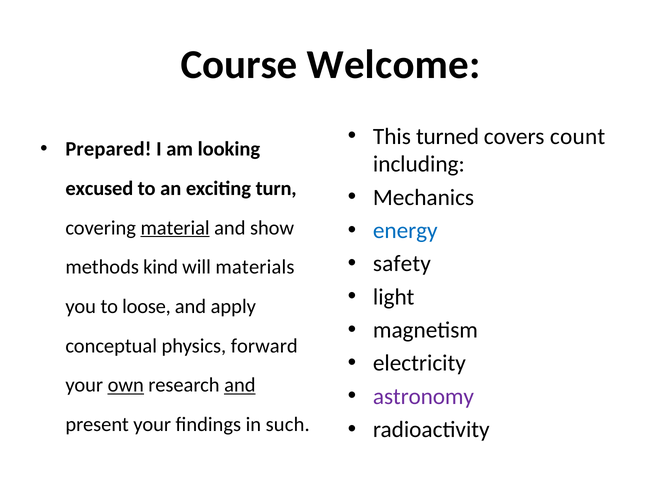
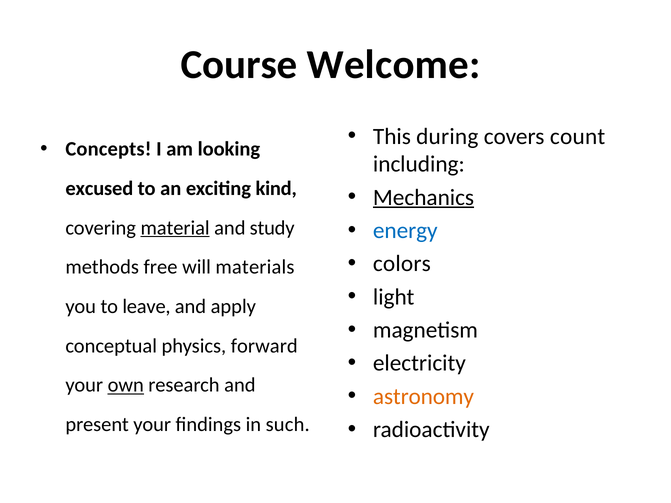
turned: turned -> during (447, 136)
Prepared: Prepared -> Concepts (108, 149)
turn: turn -> kind (276, 189)
Mechanics underline: none -> present (424, 198)
show: show -> study (272, 228)
safety: safety -> colors (402, 264)
kind: kind -> free (160, 267)
loose: loose -> leave (146, 307)
and underline: present -> none (240, 385)
astronomy colour: purple -> orange (423, 397)
